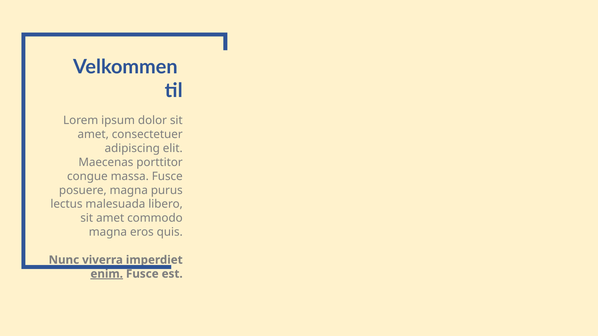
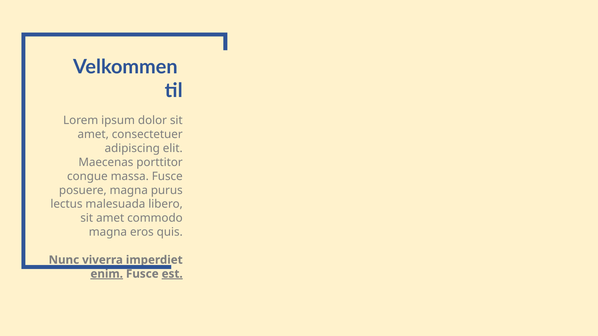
est underline: none -> present (172, 274)
